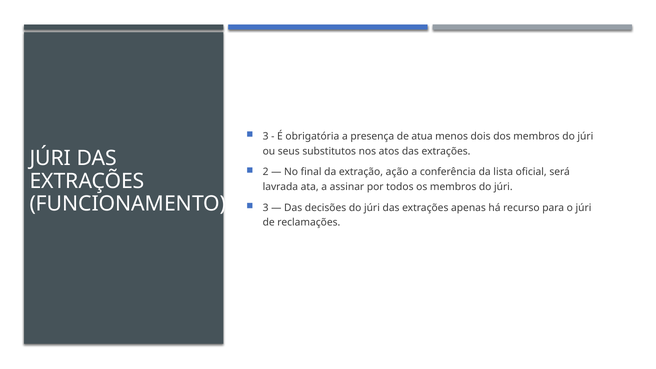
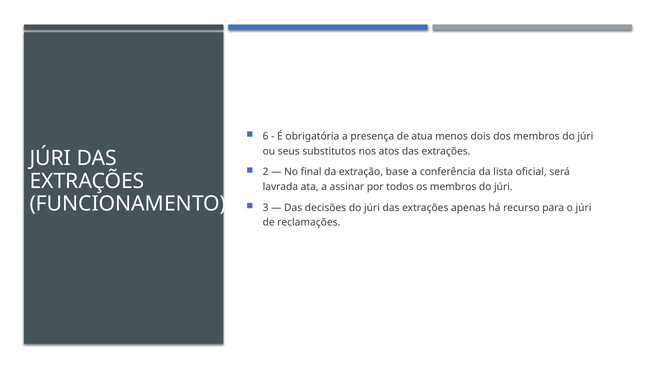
3: 3 -> 6 (266, 136)
ação: ação -> base (397, 172)
